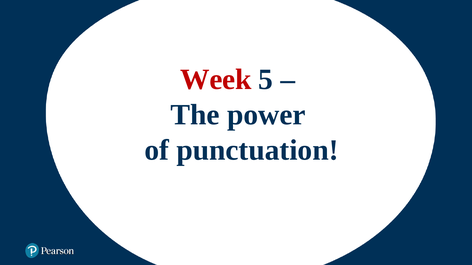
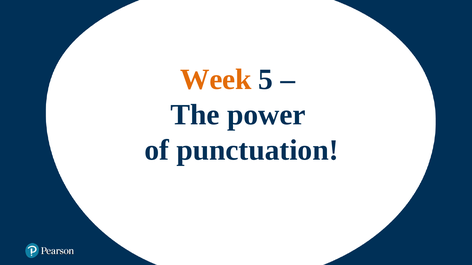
Week colour: red -> orange (216, 80)
